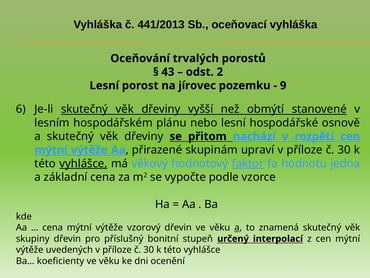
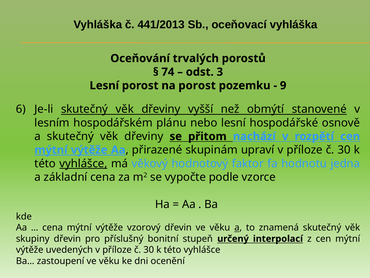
43: 43 -> 74 (168, 72)
2: 2 -> 3 (220, 72)
na jírovec: jírovec -> porost (197, 85)
faktor underline: present -> none (248, 163)
koeficienty: koeficienty -> zastoupení (61, 261)
